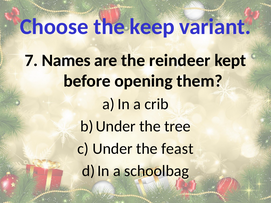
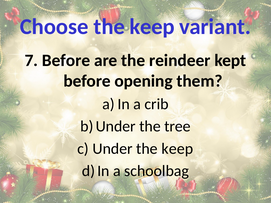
7 Names: Names -> Before (66, 60)
feast: feast -> keep (177, 149)
